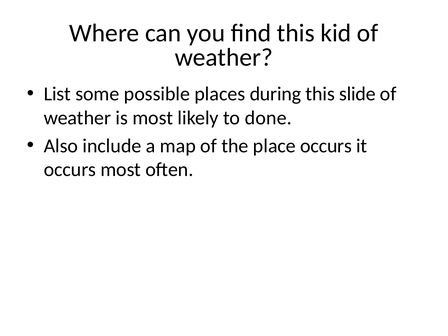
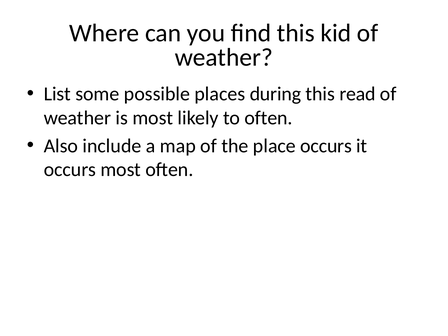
slide: slide -> read (358, 94)
to done: done -> often (269, 118)
